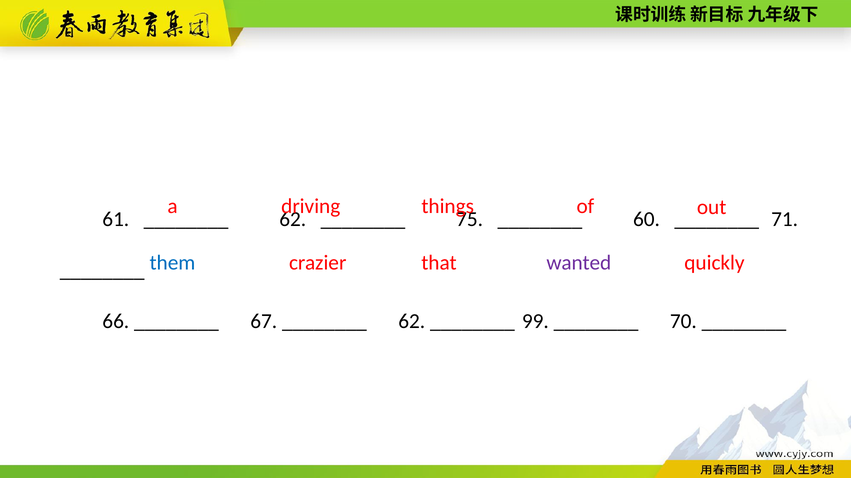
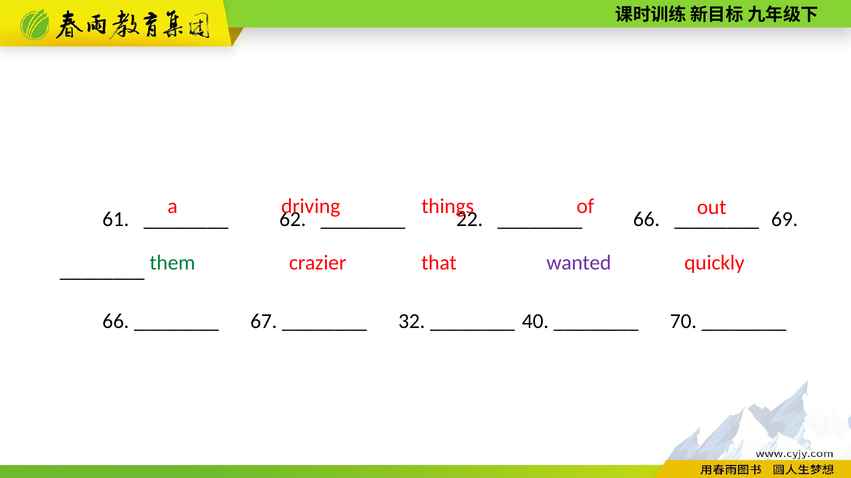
75: 75 -> 22 (470, 219)
60: 60 -> 66 (647, 219)
71: 71 -> 69 (785, 219)
them colour: blue -> green (172, 263)
62: 62 -> 32 (412, 321)
99: 99 -> 40 (535, 321)
